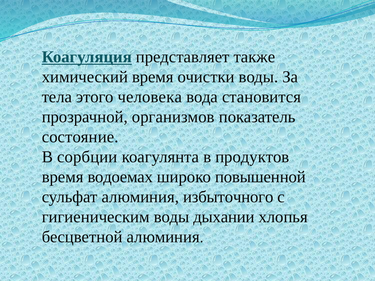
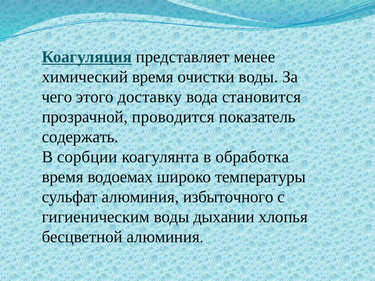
также: также -> менее (254, 57)
тела: тела -> чего (57, 97)
человека: человека -> доставку (150, 97)
организмов: организмов -> проводится (173, 117)
состояние: состояние -> содержать (80, 137)
продуктов: продуктов -> обработка (252, 157)
повышенной: повышенной -> температуры (260, 177)
